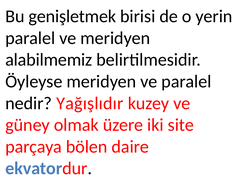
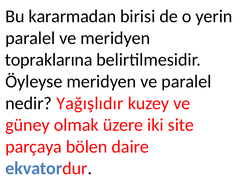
genişletmek: genişletmek -> kararmadan (72, 16)
alabilmemiz: alabilmemiz -> topraklarına (49, 60)
